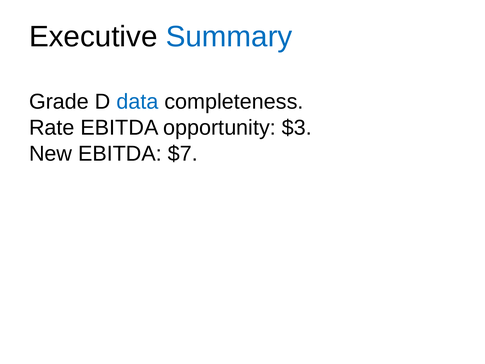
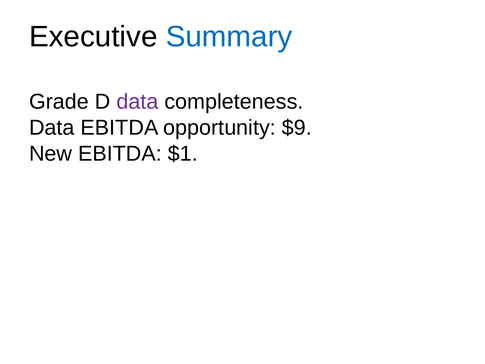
data colour: blue -> purple (137, 102)
Rate: Rate -> Data (52, 128)
$3: $3 -> $9 (297, 128)
$7: $7 -> $1 (183, 153)
